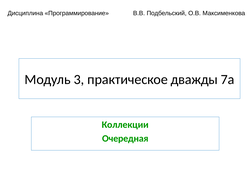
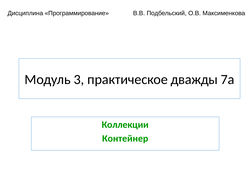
Очередная: Очередная -> Контейнер (125, 139)
